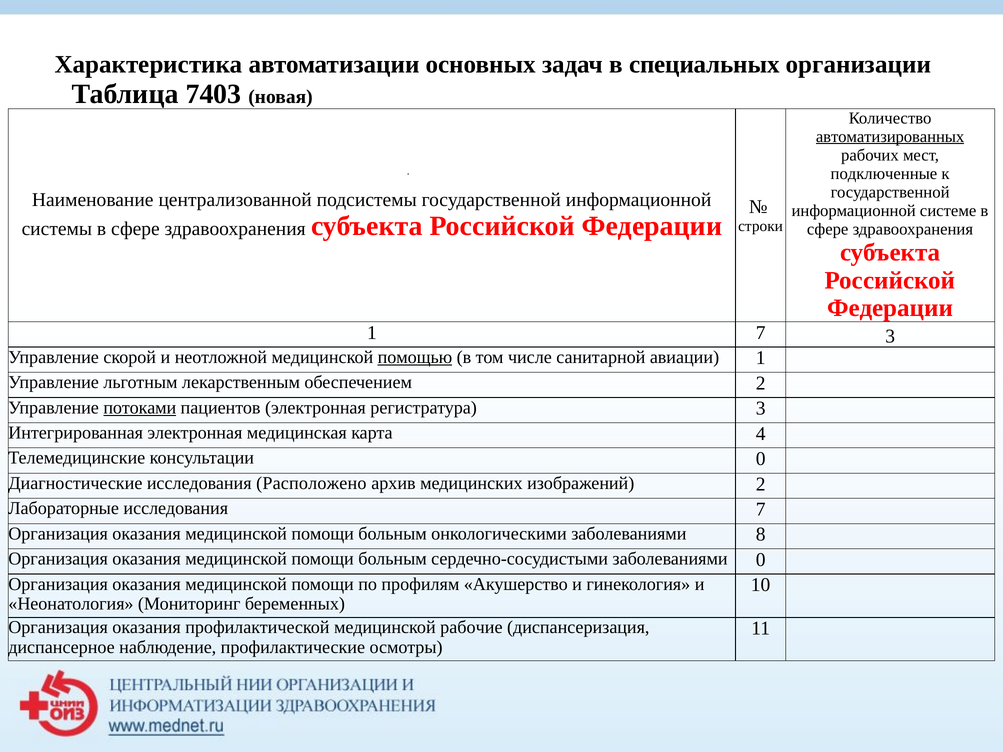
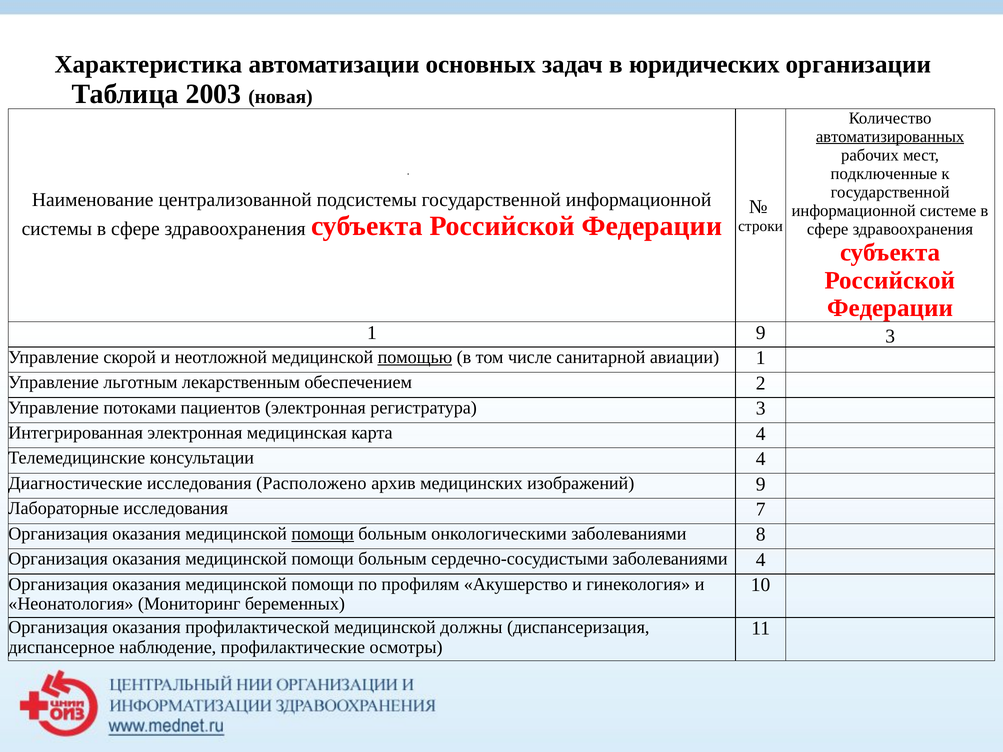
специальных: специальных -> юридических (704, 64)
7403: 7403 -> 2003 (213, 94)
1 7: 7 -> 9 (761, 333)
потоками underline: present -> none (140, 408)
консультации 0: 0 -> 4 (761, 459)
изображений 2: 2 -> 9 (761, 484)
помощи underline: none -> present (323, 534)
заболеваниями 0: 0 -> 4 (761, 560)
рабочие: рабочие -> должны (471, 628)
